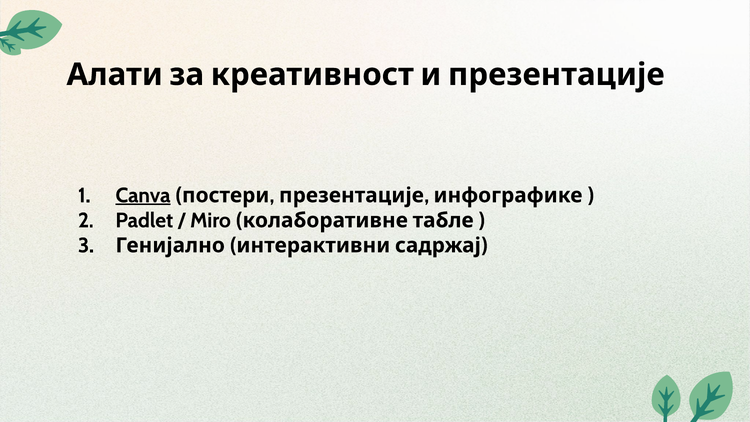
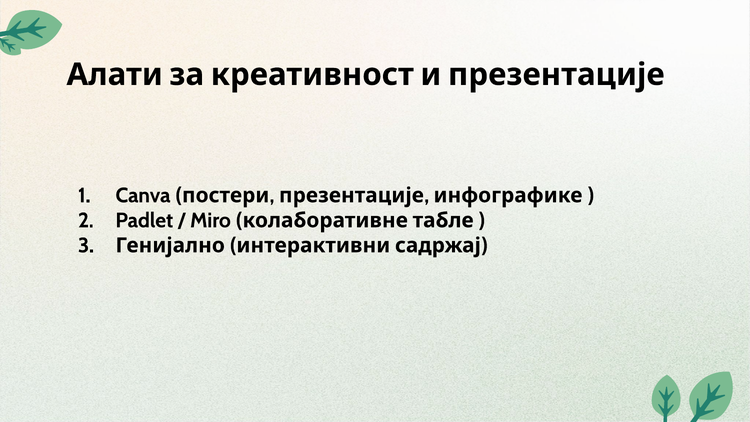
Canva underline: present -> none (143, 195)
